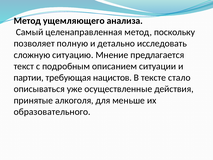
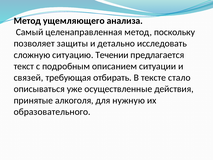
полную: полную -> защиты (72, 43)
Мнение: Мнение -> Течении (112, 55)
партии: партии -> связей (29, 78)
нацистов: нацистов -> отбирать (112, 78)
меньше: меньше -> нужную (129, 100)
